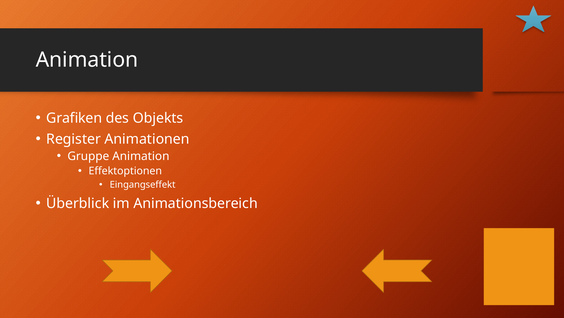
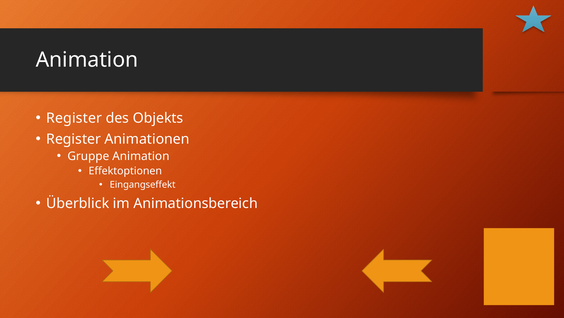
Grafiken: Grafiken -> Register (74, 118)
